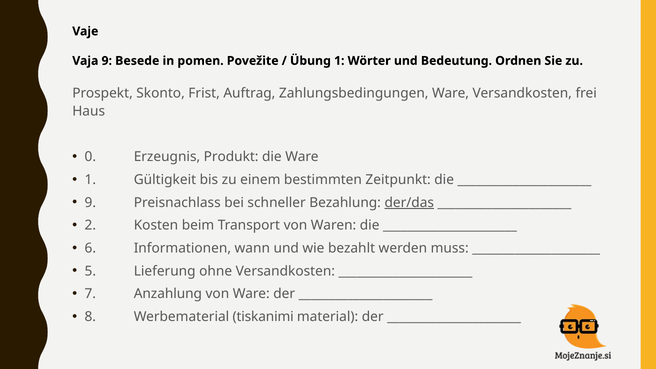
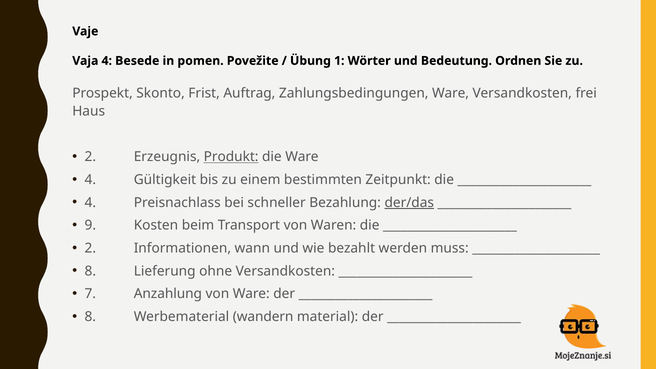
Vaja 9: 9 -> 4 (107, 61)
0: 0 -> 2 (90, 157)
Produkt underline: none -> present (231, 157)
1: 1 -> 4 (90, 180)
9: 9 -> 4 (90, 203)
2: 2 -> 9 (90, 225)
6: 6 -> 2 (90, 248)
5: 5 -> 8 (90, 271)
tiskanimi: tiskanimi -> wandern (263, 317)
